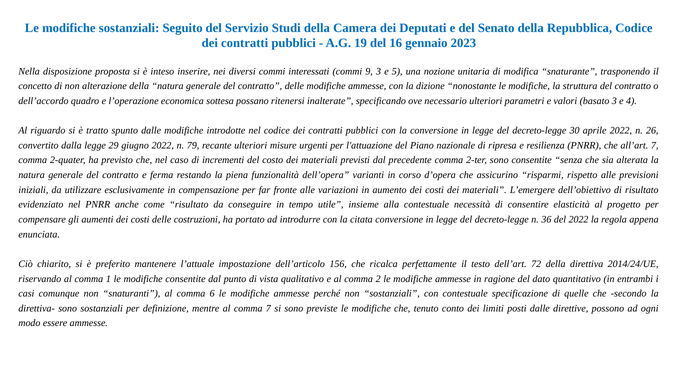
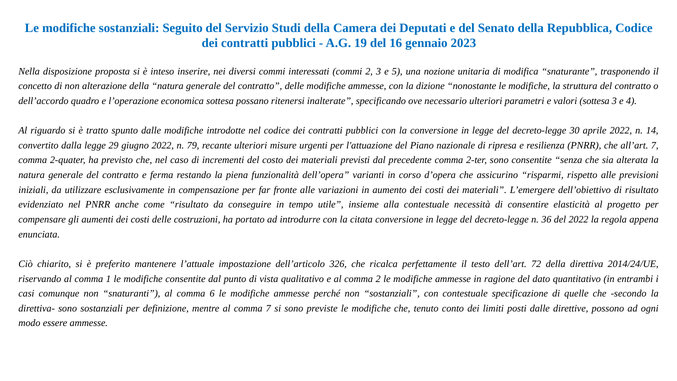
commi 9: 9 -> 2 (369, 71)
valori basato: basato -> sottesa (595, 101)
26: 26 -> 14 (652, 130)
156: 156 -> 326 (338, 264)
